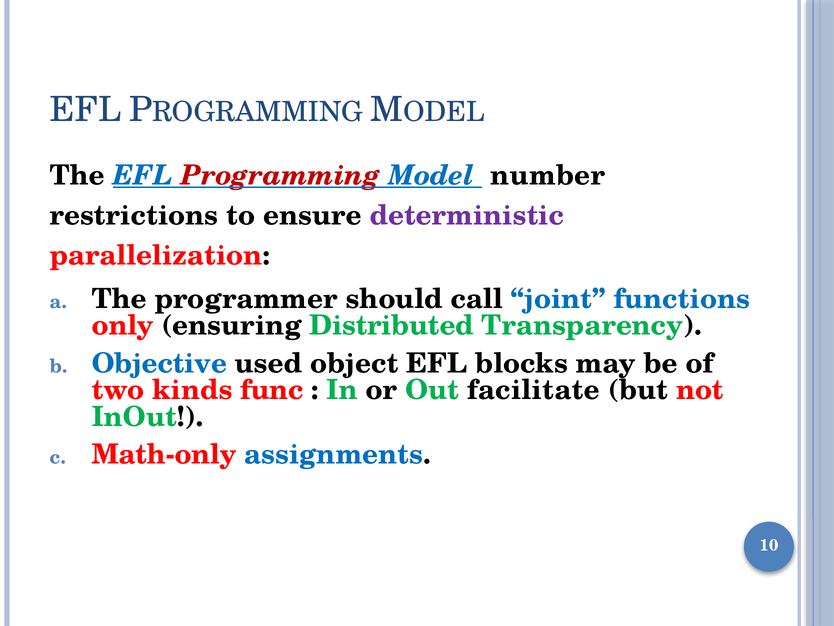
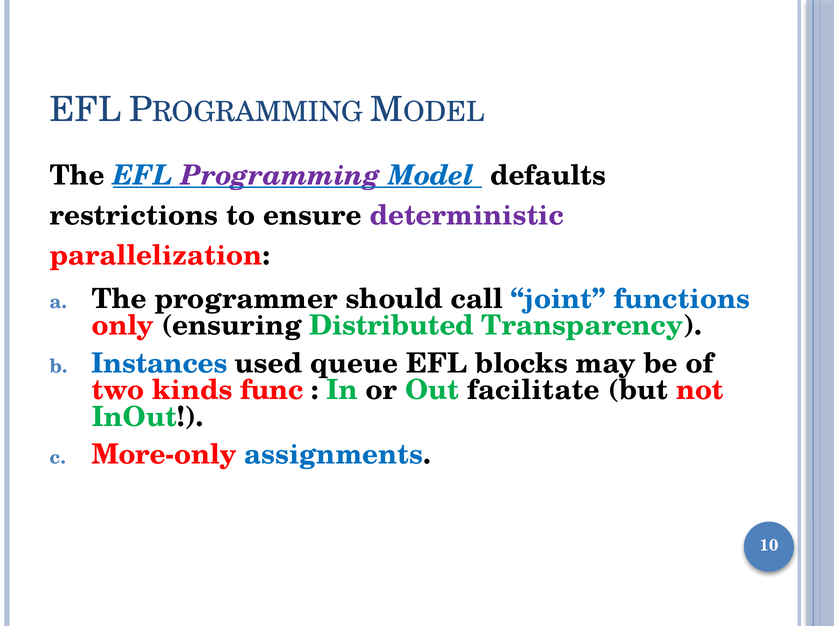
Programming colour: red -> purple (280, 175)
number: number -> defaults (548, 175)
Objective: Objective -> Instances (159, 363)
object: object -> queue (354, 363)
Math-only: Math-only -> More-only (164, 454)
